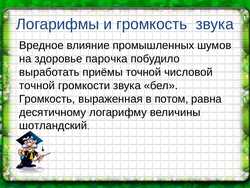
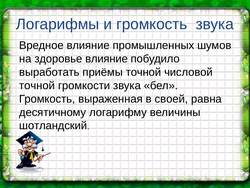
здоровье парочка: парочка -> влияние (107, 59)
потом: потом -> своей (171, 99)
